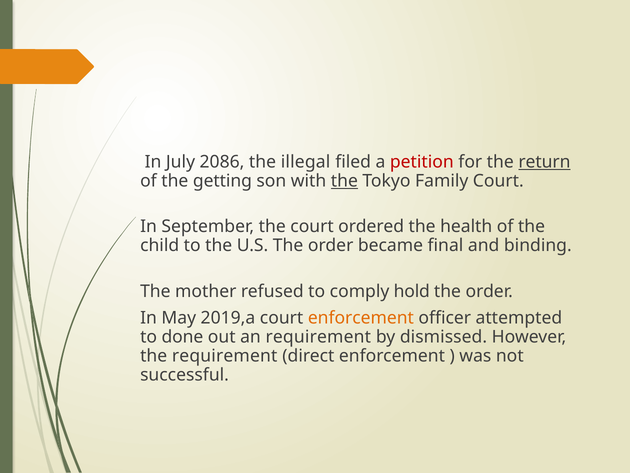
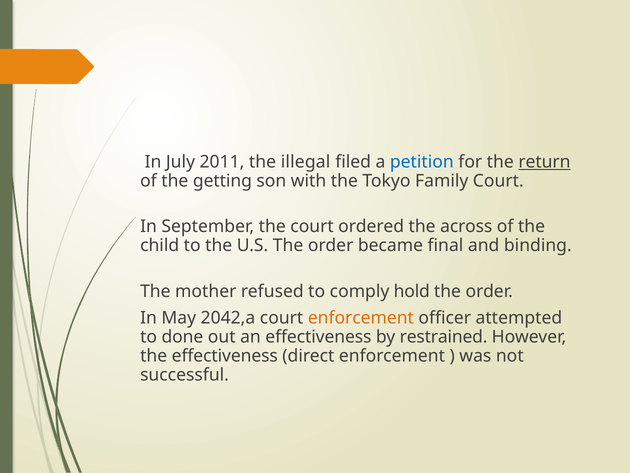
2086: 2086 -> 2011 (222, 162)
petition colour: red -> blue (422, 162)
the underline: present -> none (344, 181)
health: health -> across (466, 226)
2019,a: 2019,a -> 2042,a (228, 318)
an requirement: requirement -> effectiveness (318, 337)
dismissed: dismissed -> restrained (444, 337)
the requirement: requirement -> effectiveness (225, 356)
